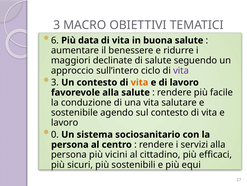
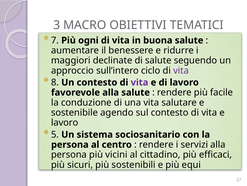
6: 6 -> 7 (55, 40)
data: data -> ogni (88, 40)
3: 3 -> 8 (55, 82)
vita colour: orange -> purple (139, 82)
0: 0 -> 5 (55, 134)
